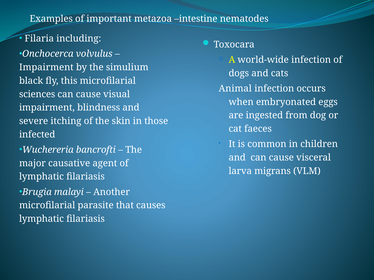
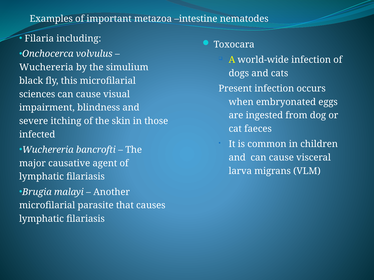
Impairment: Impairment -> Wuchereria (46, 67)
Animal: Animal -> Present (235, 89)
